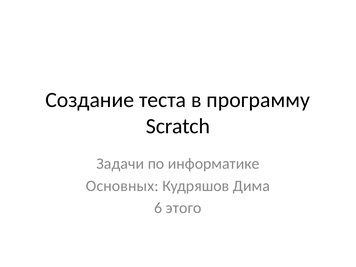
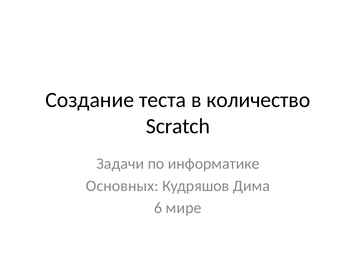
программу: программу -> количество (258, 100)
этого: этого -> мире (184, 208)
